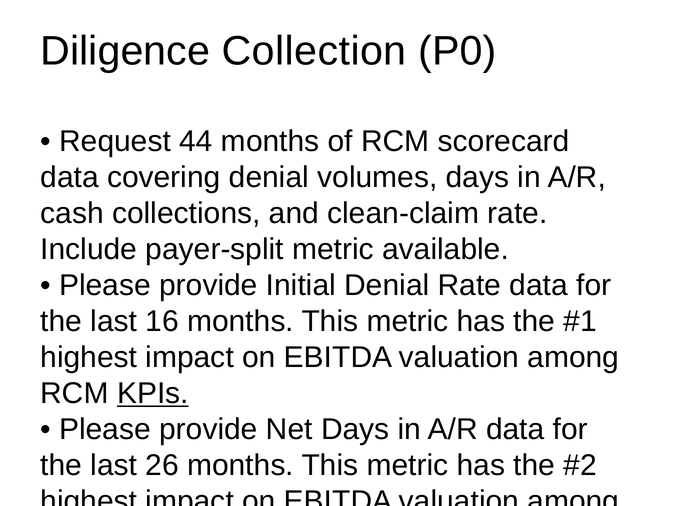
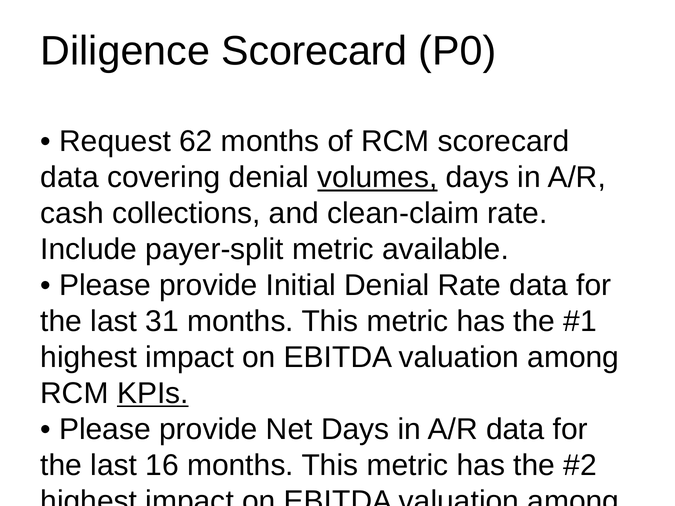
Diligence Collection: Collection -> Scorecard (314, 51)
44: 44 -> 62 (196, 142)
volumes underline: none -> present (377, 178)
16: 16 -> 31 (162, 322)
26: 26 -> 16 (162, 466)
